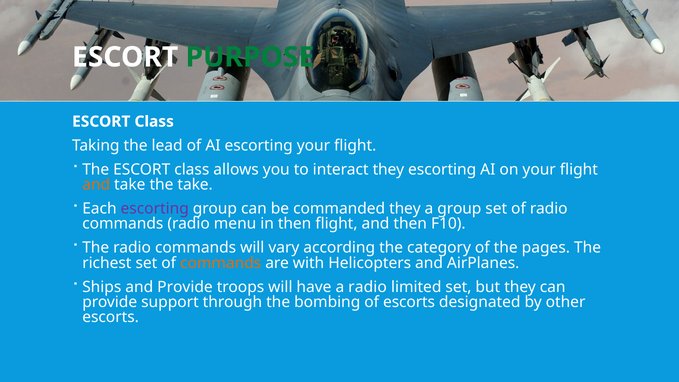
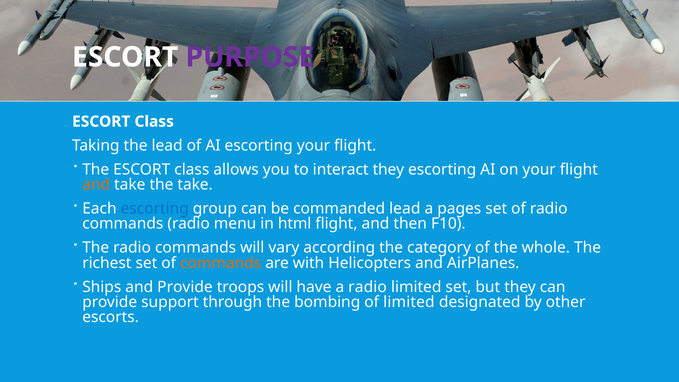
PURPOSE colour: green -> purple (250, 57)
escorting colour: purple -> blue (155, 209)
commanded they: they -> lead (405, 209)
a group: group -> pages (459, 209)
in then: then -> html (295, 224)
pages: pages -> whole (546, 248)
of escorts: escorts -> limited (409, 302)
